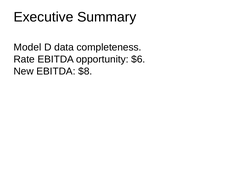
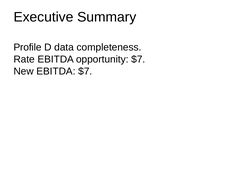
Model: Model -> Profile (28, 47)
opportunity $6: $6 -> $7 (138, 59)
EBITDA $8: $8 -> $7 (85, 72)
